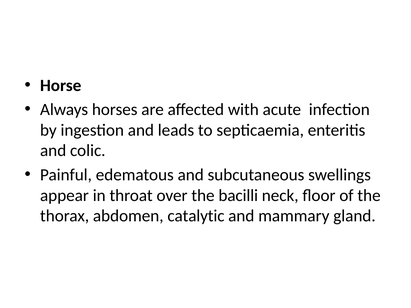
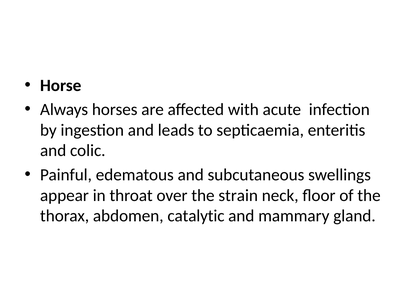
bacilli: bacilli -> strain (238, 196)
